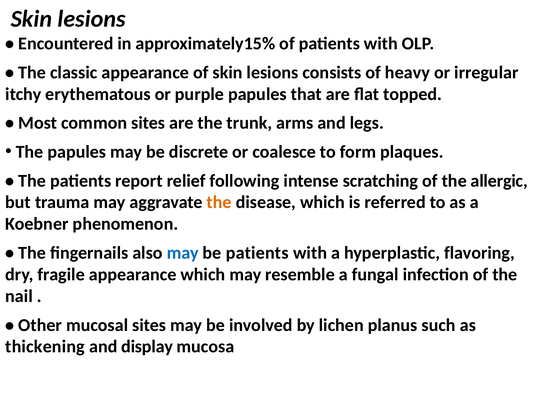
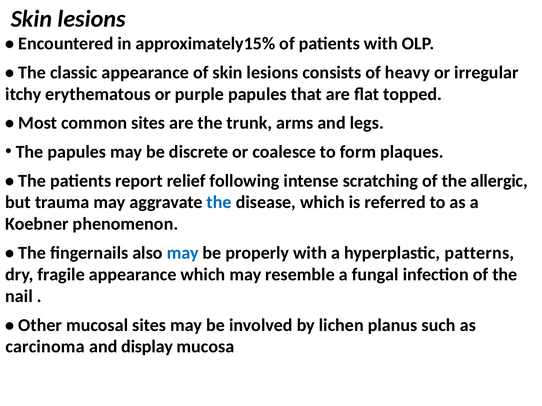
the colour: orange -> blue (219, 203)
be patients: patients -> properly (257, 253)
flavoring: flavoring -> patterns (479, 253)
thickening: thickening -> carcinoma (45, 347)
